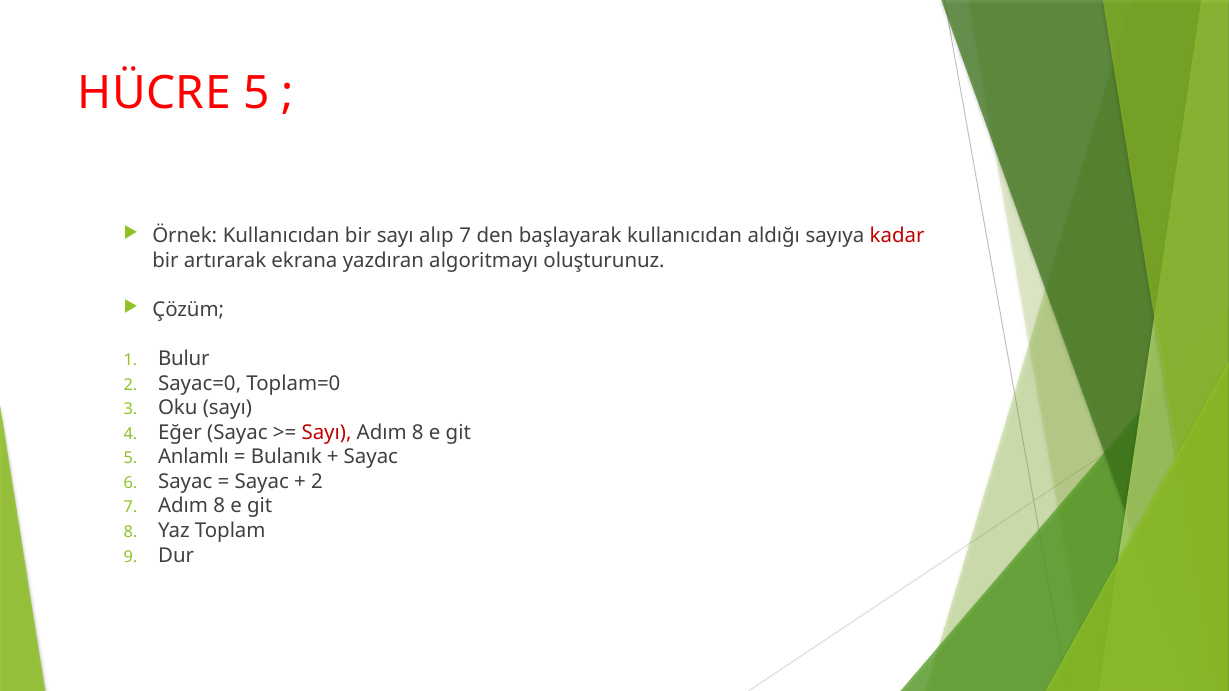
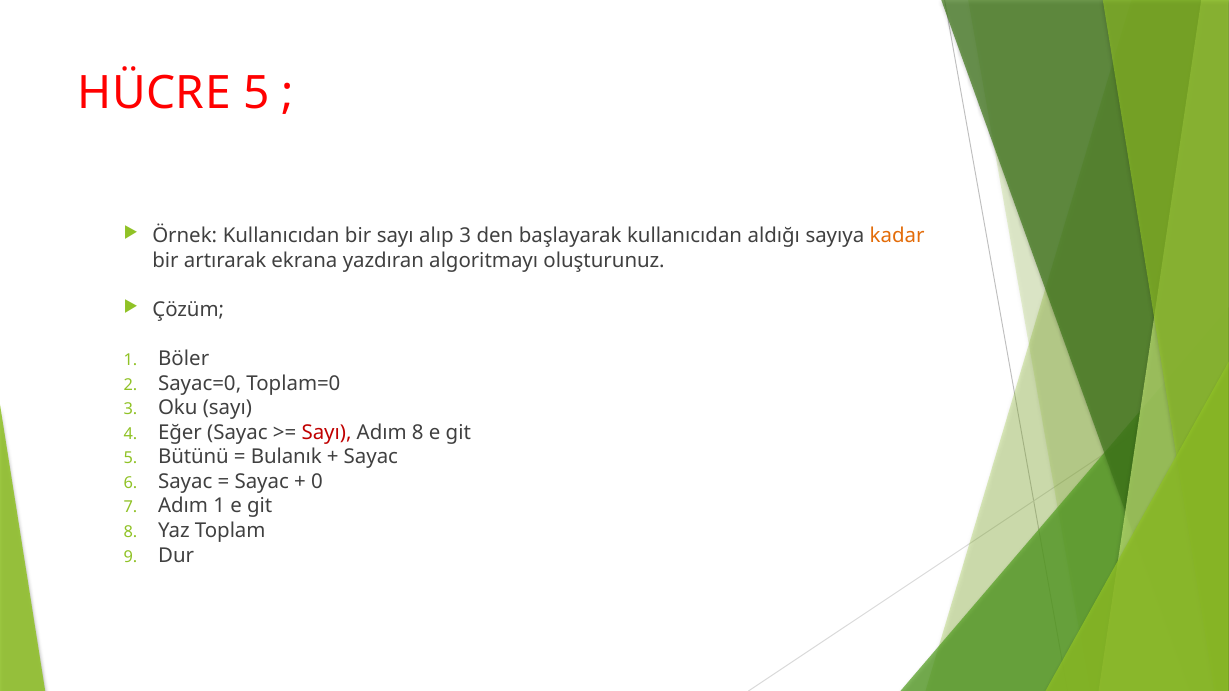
alıp 7: 7 -> 3 (465, 236)
kadar colour: red -> orange (897, 236)
Bulur: Bulur -> Böler (184, 359)
Anlamlı: Anlamlı -> Bütünü (193, 457)
2: 2 -> 0 (317, 482)
8: 8 -> 1 (219, 506)
